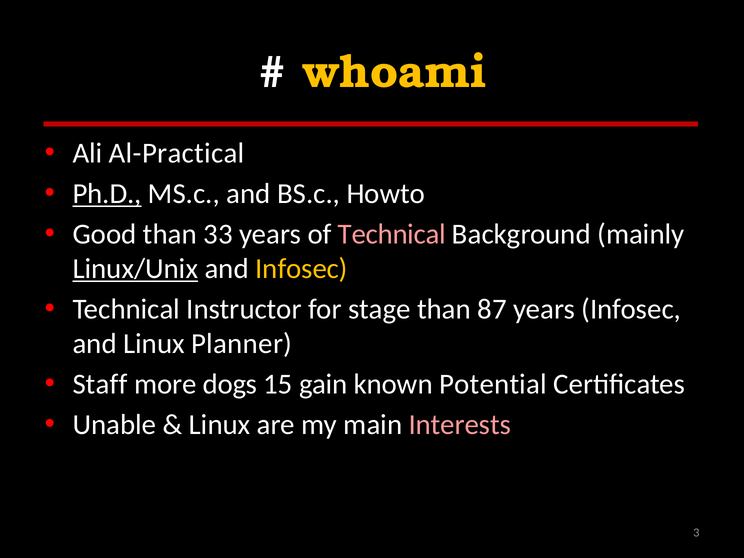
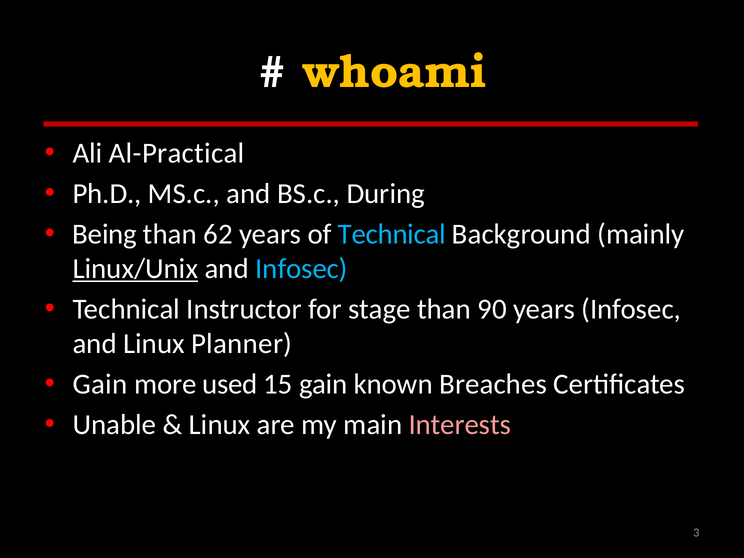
Ph.D underline: present -> none (107, 194)
Howto: Howto -> During (386, 194)
Good: Good -> Being (105, 234)
33: 33 -> 62 (218, 234)
Technical colour: pink -> light blue (392, 234)
Infosec colour: yellow -> light blue (301, 269)
87: 87 -> 90 (492, 309)
Staff: Staff -> Gain (100, 384)
dogs: dogs -> used (230, 384)
Potential: Potential -> Breaches (493, 384)
